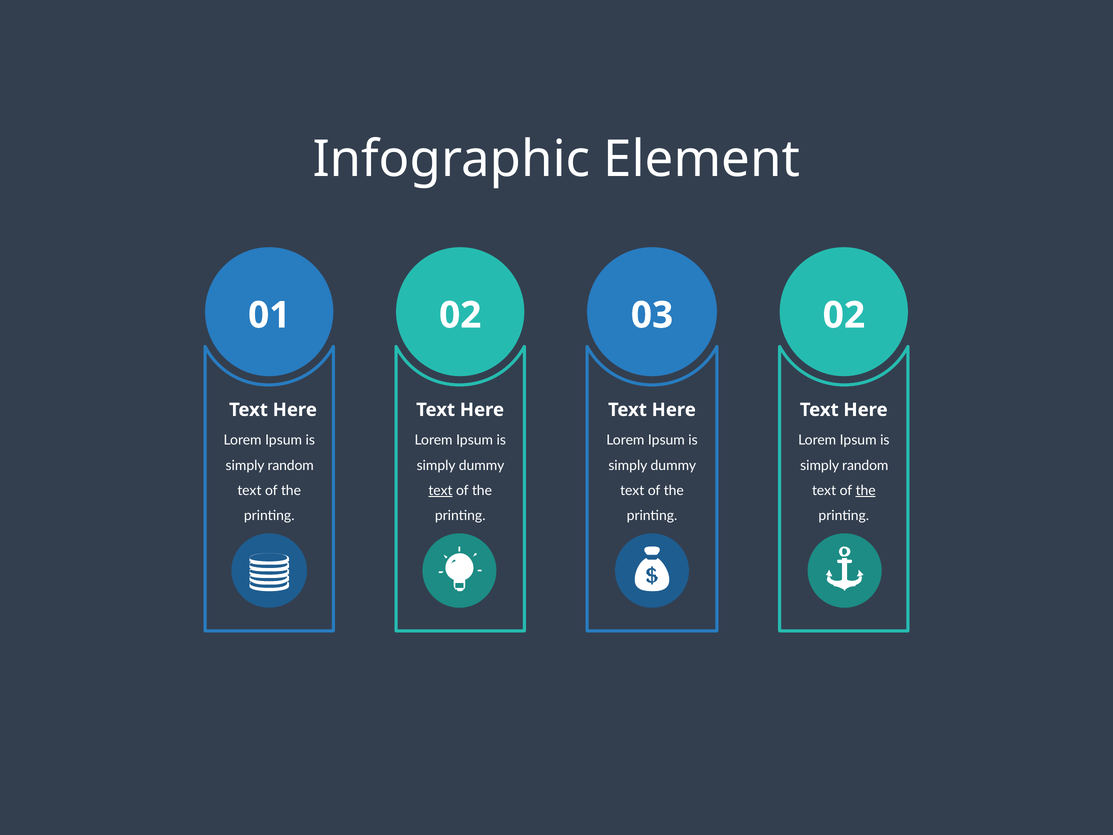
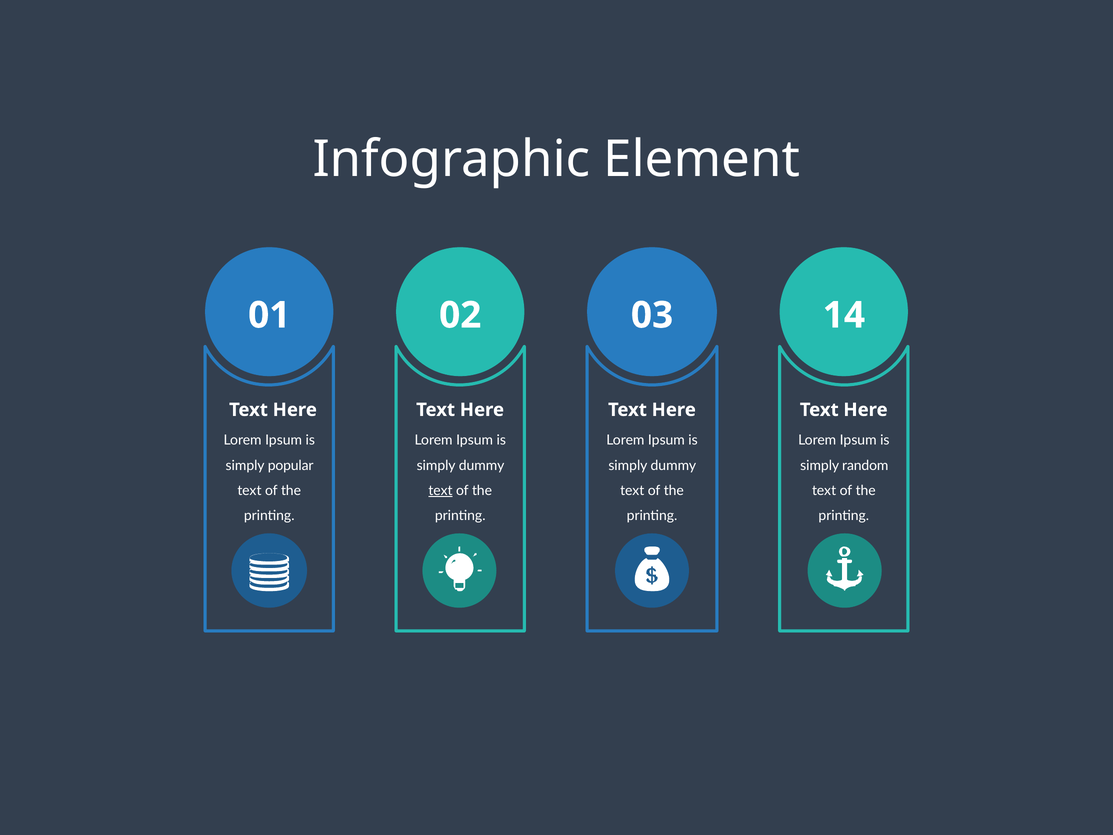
03 02: 02 -> 14 (844, 315)
random: random -> popular (291, 465)
the underline: present -> none (866, 490)
